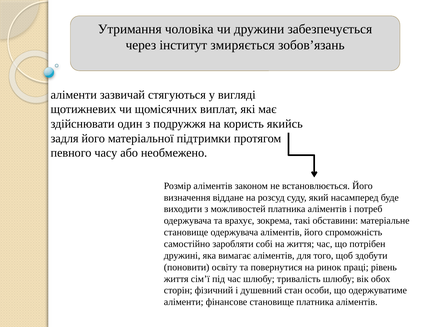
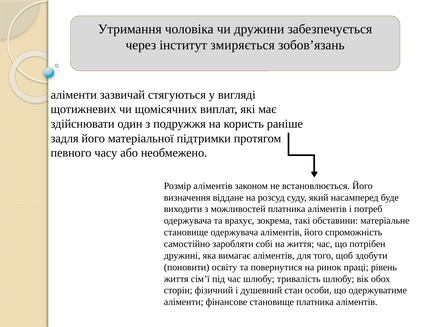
якийсь: якийсь -> раніше (285, 124)
